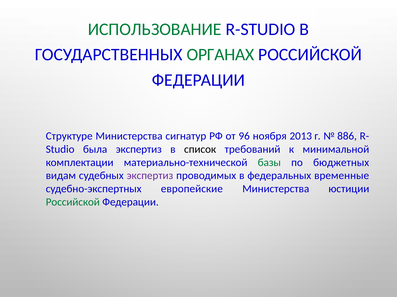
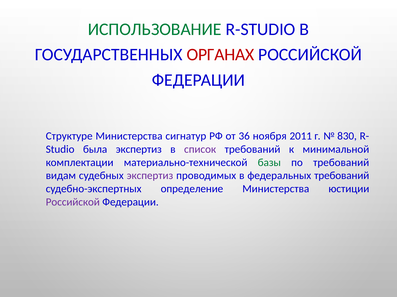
ОРГАНАХ colour: green -> red (220, 55)
96: 96 -> 36 (244, 136)
2013: 2013 -> 2011 (301, 136)
886: 886 -> 830 (347, 136)
список colour: black -> purple (200, 150)
по бюджетных: бюджетных -> требований (341, 163)
федеральных временные: временные -> требований (342, 176)
европейские: европейские -> определение (192, 189)
Российской colour: green -> purple (73, 203)
